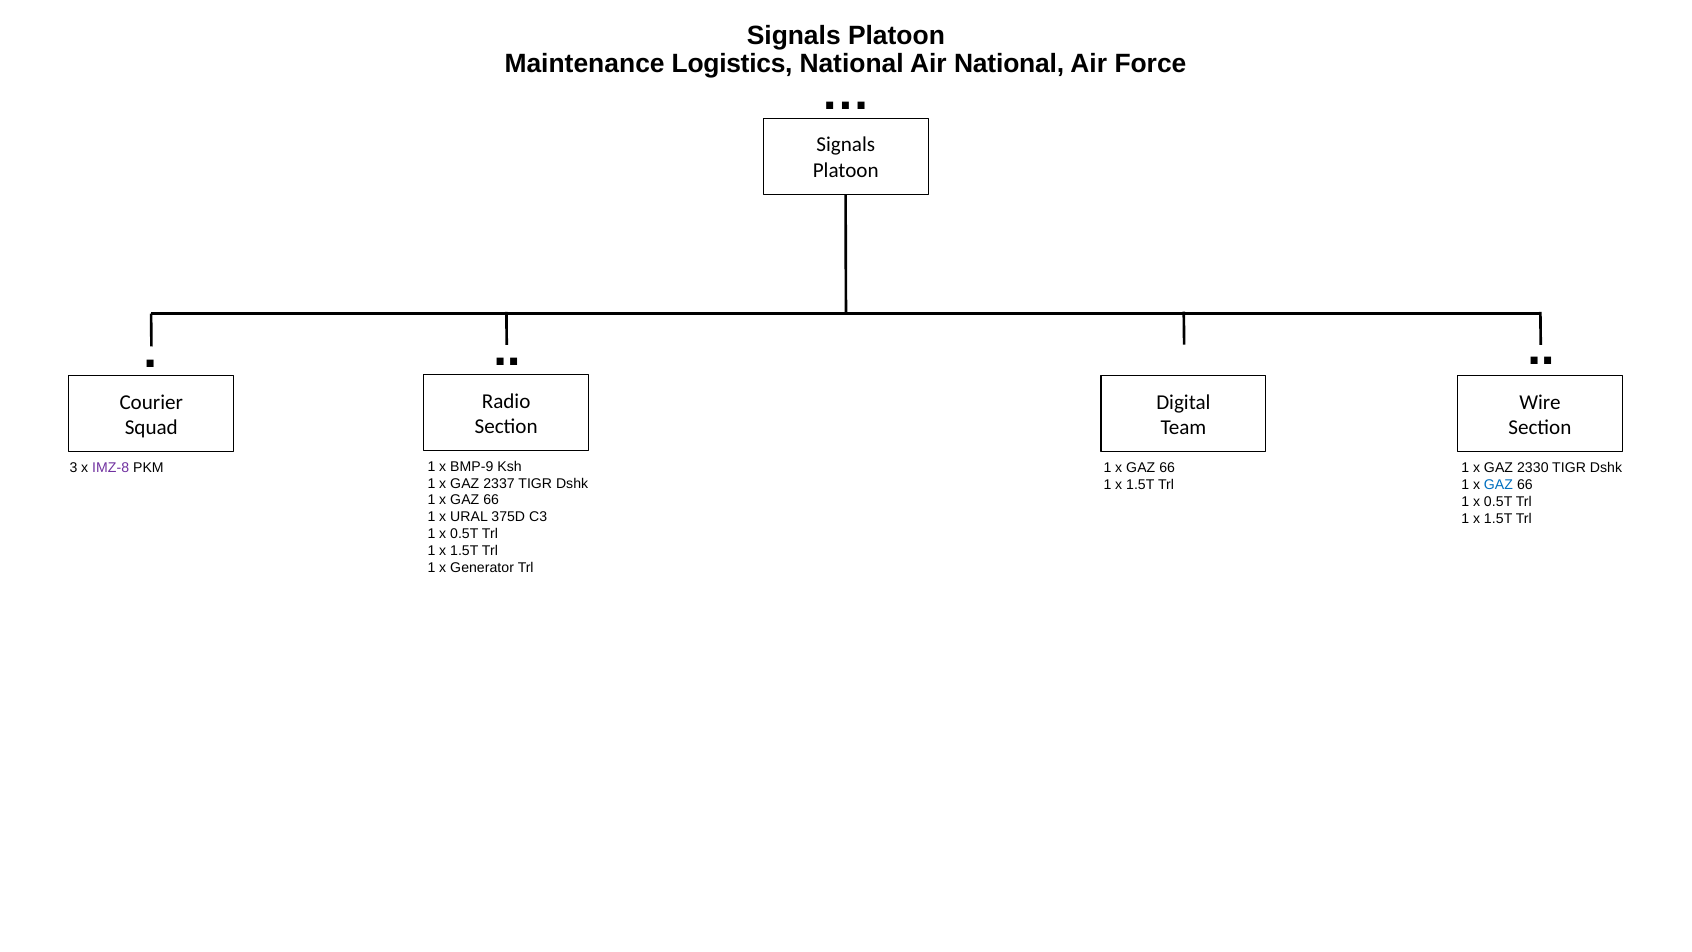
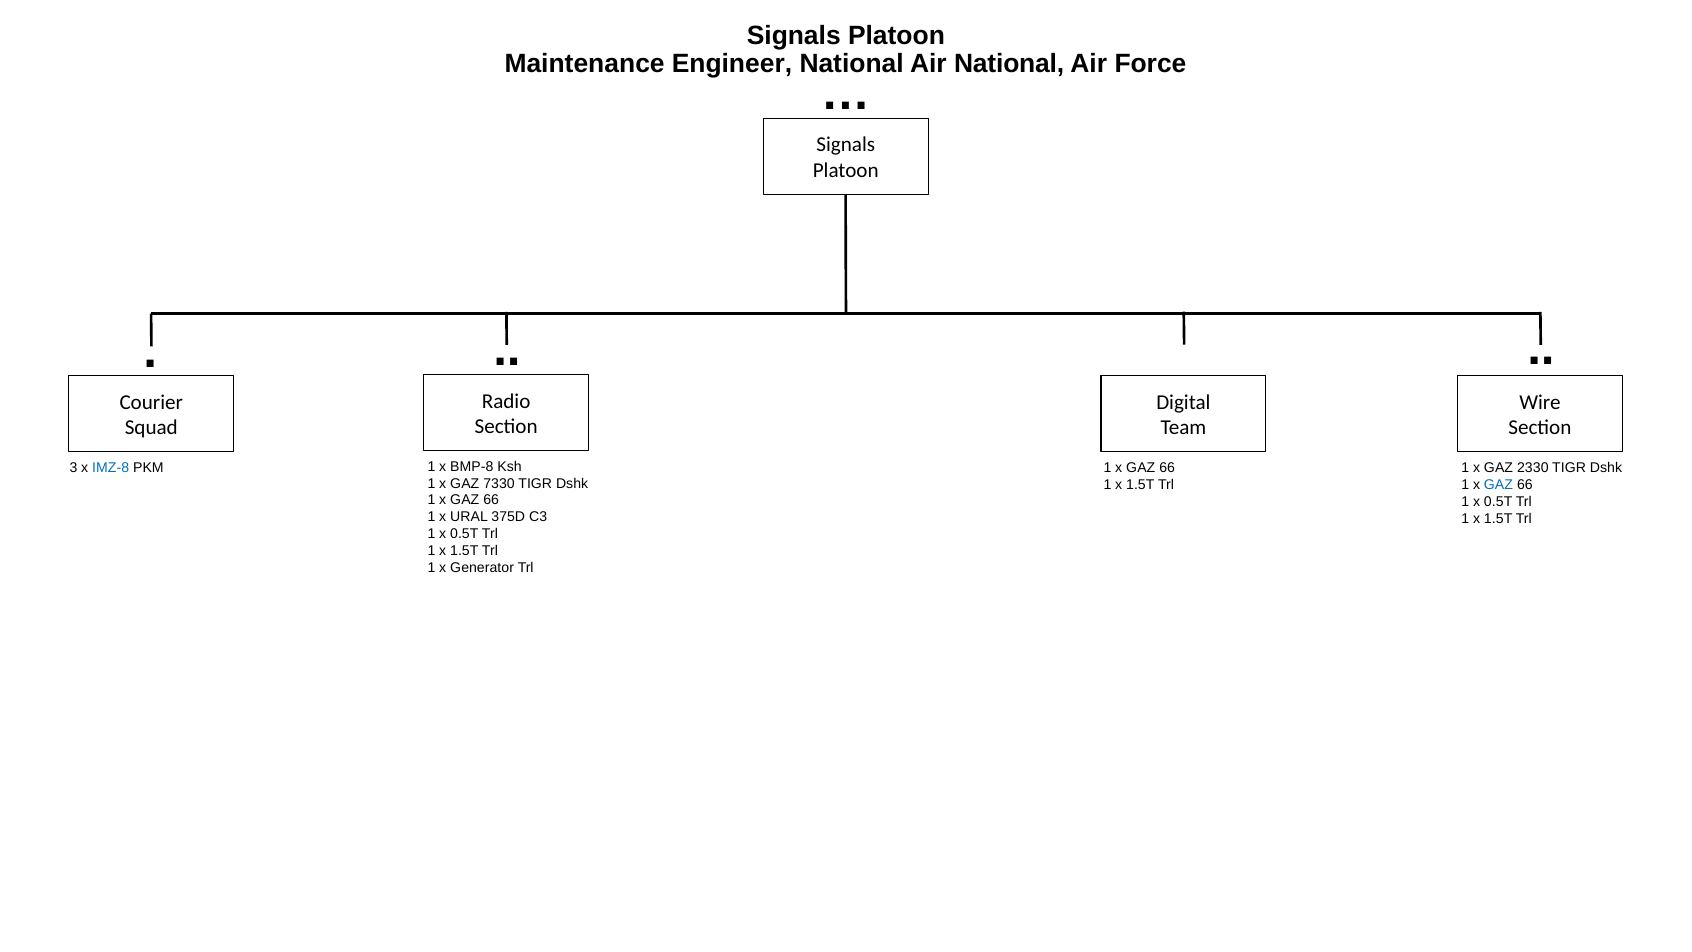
Logistics: Logistics -> Engineer (732, 64)
BMP-9: BMP-9 -> BMP-8 (472, 466)
IMZ-8 colour: purple -> blue (111, 468)
2337: 2337 -> 7330 (499, 483)
